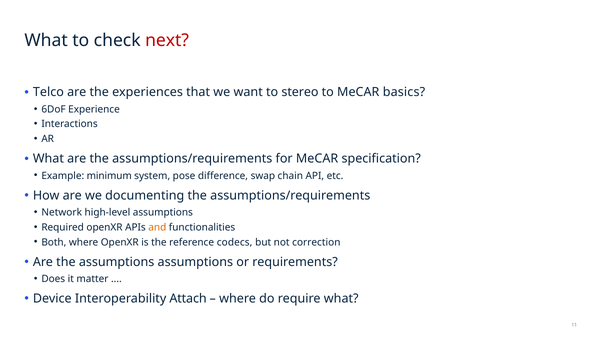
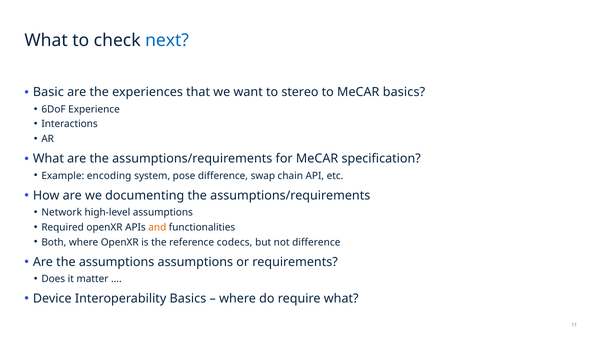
next colour: red -> blue (167, 40)
Telco: Telco -> Basic (48, 92)
minimum: minimum -> encoding (109, 176)
not correction: correction -> difference (316, 242)
Interoperability Attach: Attach -> Basics (188, 298)
